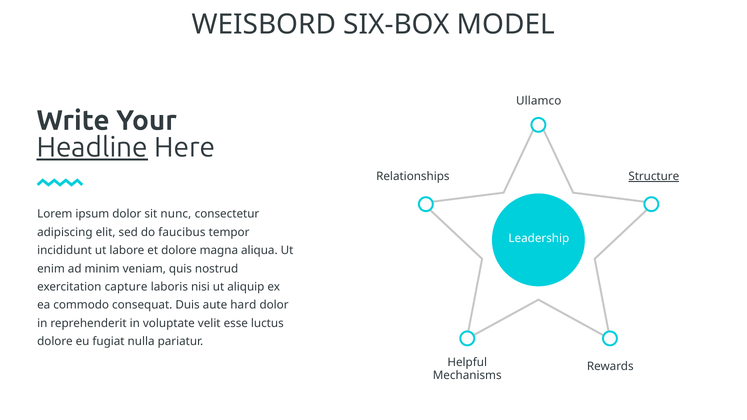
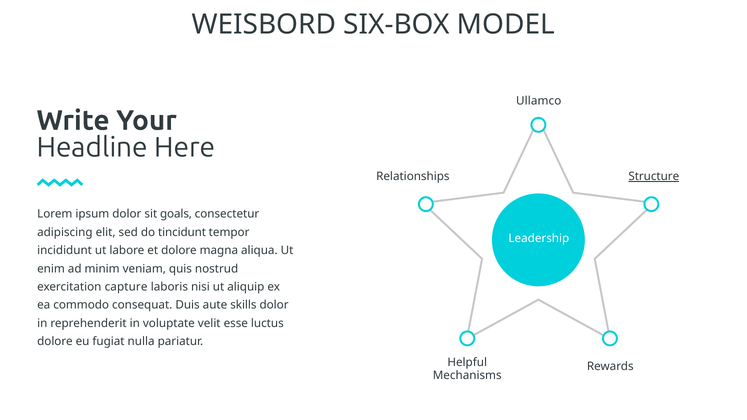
Headline underline: present -> none (92, 147)
nunc: nunc -> goals (176, 214)
faucibus: faucibus -> tincidunt (182, 232)
hard: hard -> skills (243, 305)
